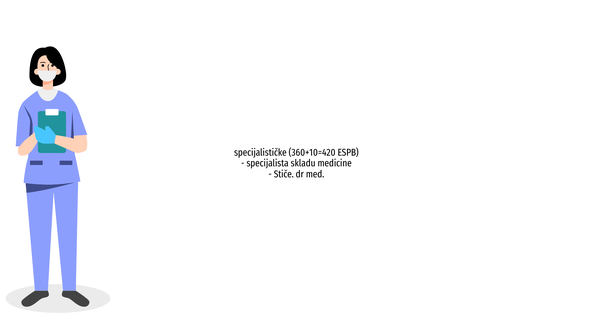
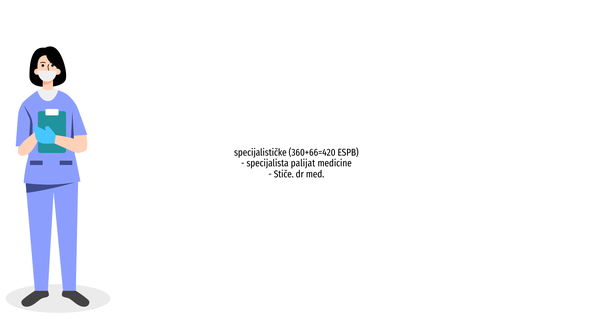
360+10=420: 360+10=420 -> 360+66=420 (312, 153)
skladu: skladu -> palijat (303, 163)
